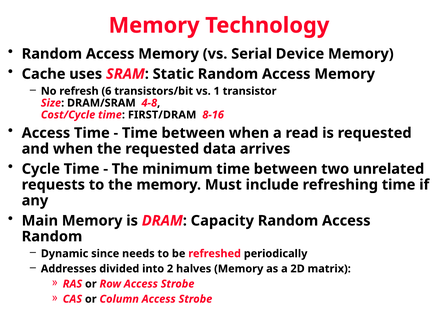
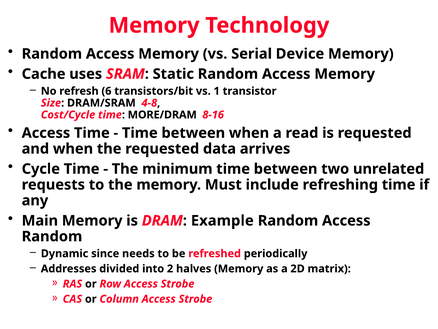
FIRST/DRAM: FIRST/DRAM -> MORE/DRAM (162, 115)
Capacity: Capacity -> Example (222, 220)
